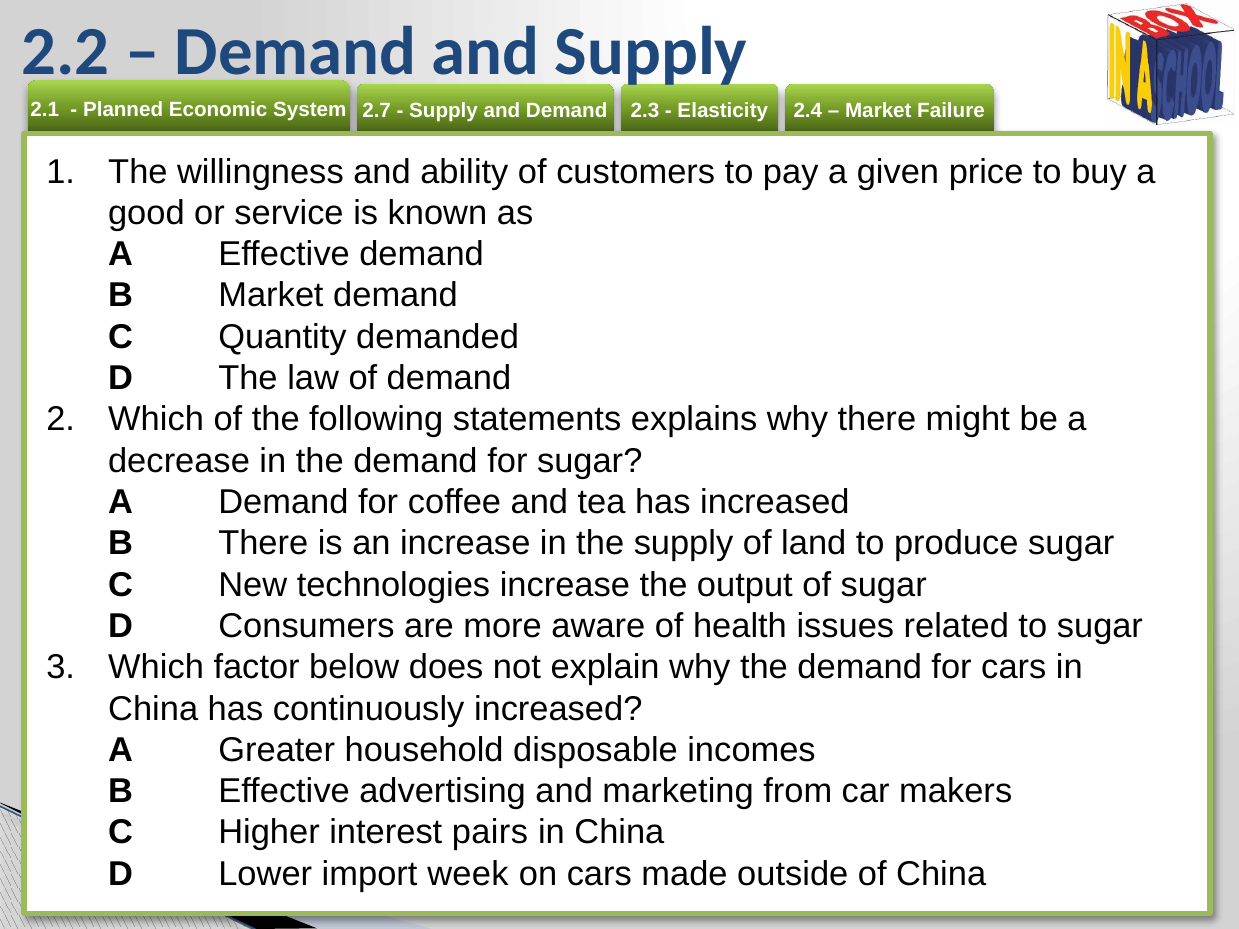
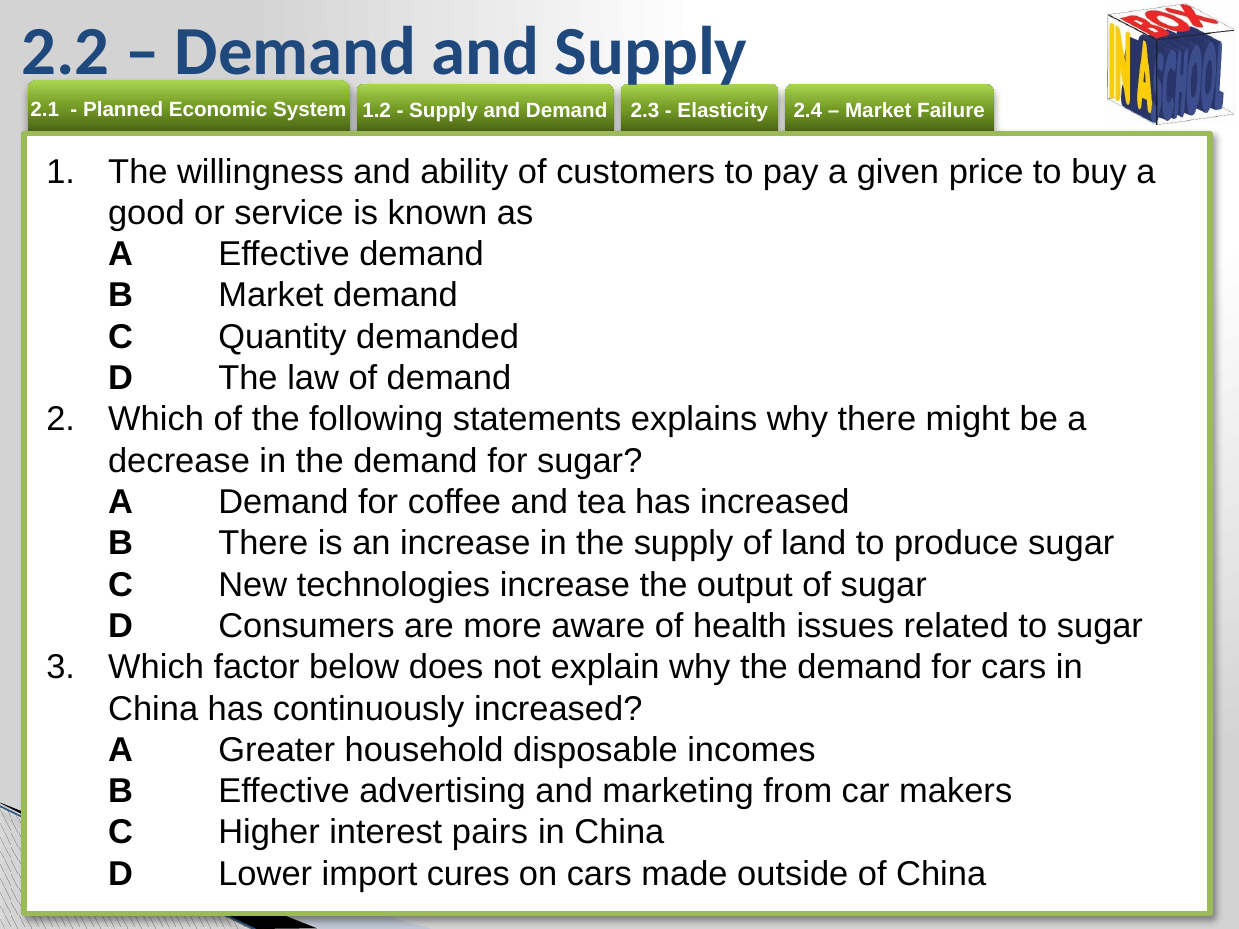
2.7: 2.7 -> 1.2 (377, 111)
week: week -> cures (468, 874)
